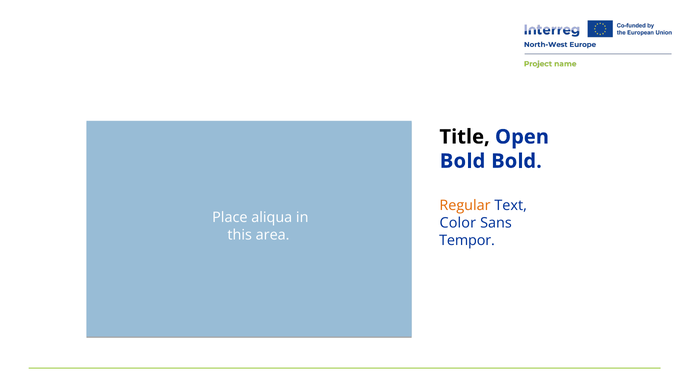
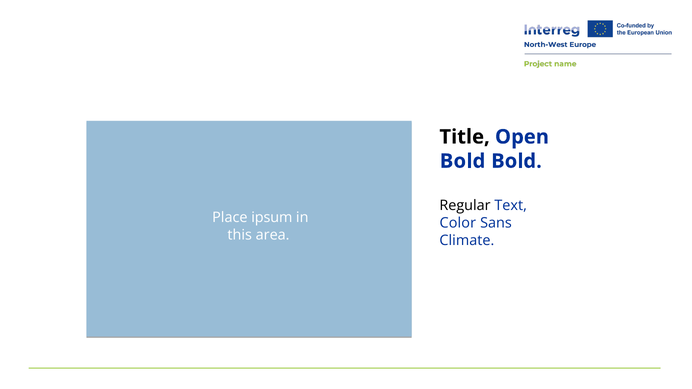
Regular colour: orange -> black (465, 206)
aliqua: aliqua -> ipsum (272, 218)
Tempor: Tempor -> Climate (467, 240)
